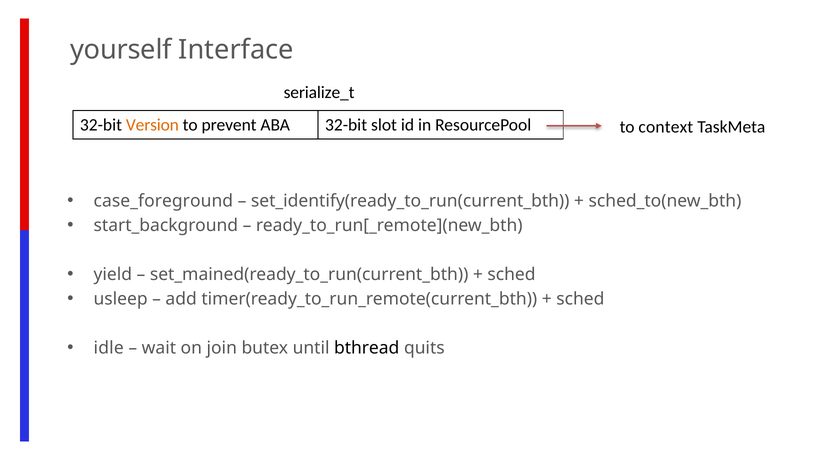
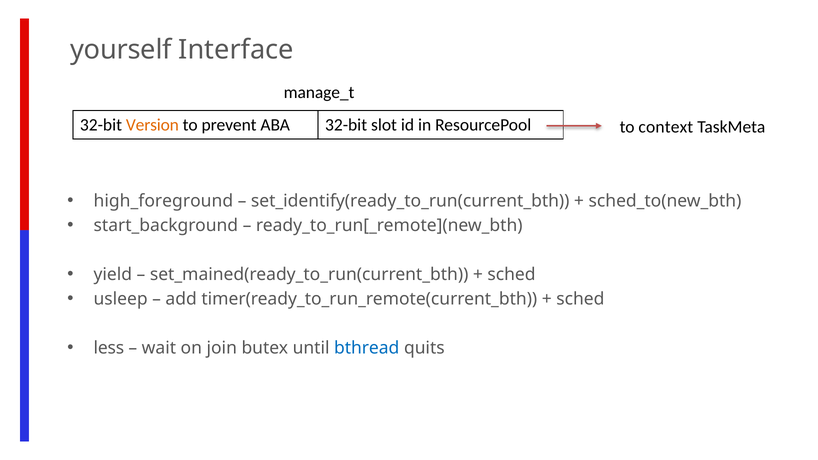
serialize_t: serialize_t -> manage_t (319, 93)
case_foreground: case_foreground -> high_foreground (163, 201)
idle: idle -> less (109, 348)
bthread colour: black -> blue (367, 348)
